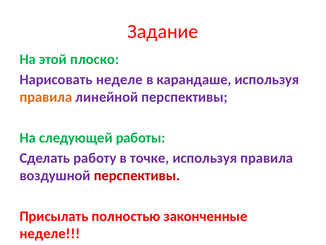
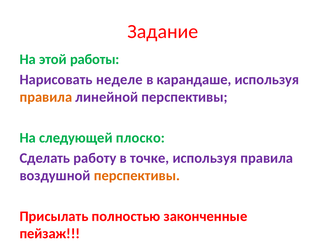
плоско: плоско -> работы (95, 59)
работы: работы -> плоско (140, 137)
перспективы colour: red -> orange (137, 175)
неделе: неделе -> пейзаж (50, 233)
